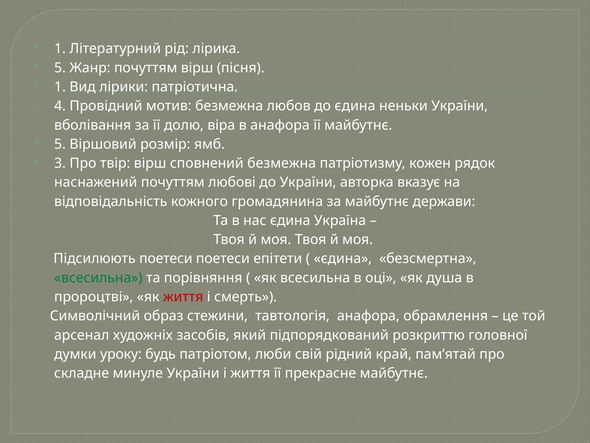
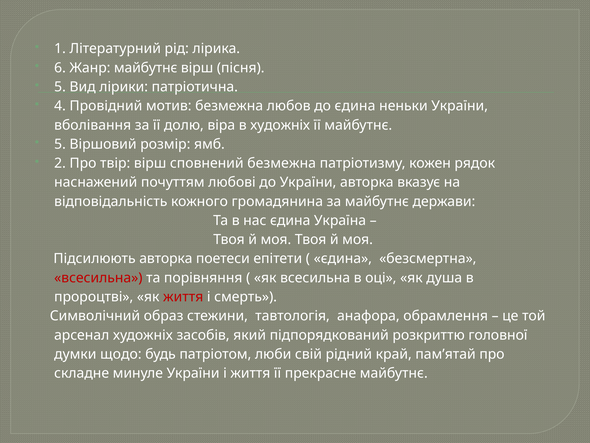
5: 5 -> 6 (60, 68)
Жанр почуттям: почуттям -> майбутнє (146, 68)
1: 1 -> 5 (60, 87)
в анафора: анафора -> художніх (280, 125)
3: 3 -> 2 (60, 163)
Підсилюють поетеси: поетеси -> авторка (166, 258)
всесильна colour: green -> red (98, 277)
уроку: уроку -> щодо (121, 354)
